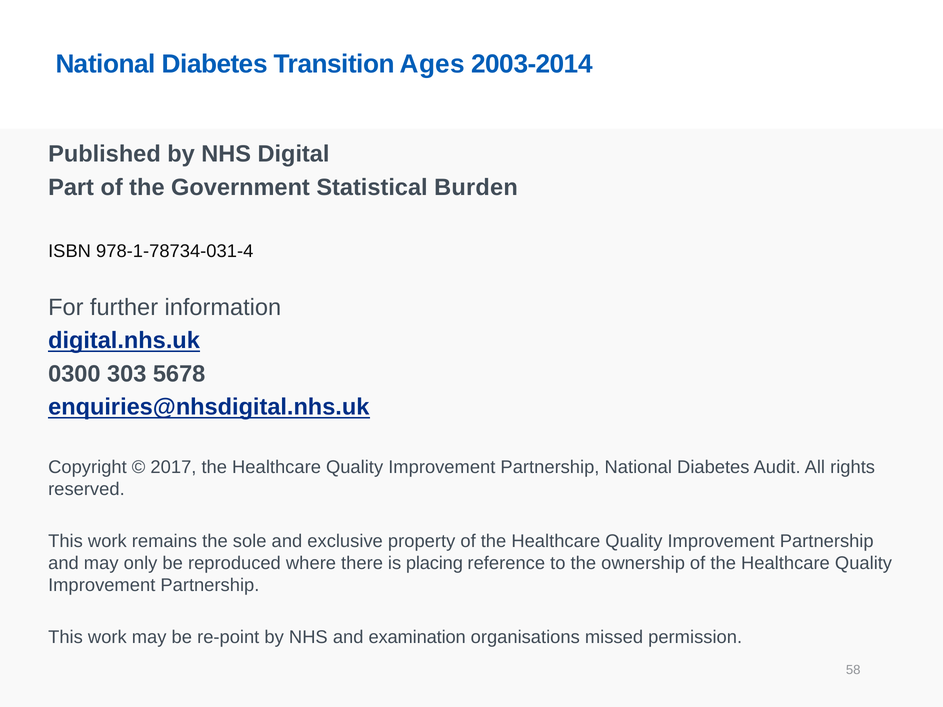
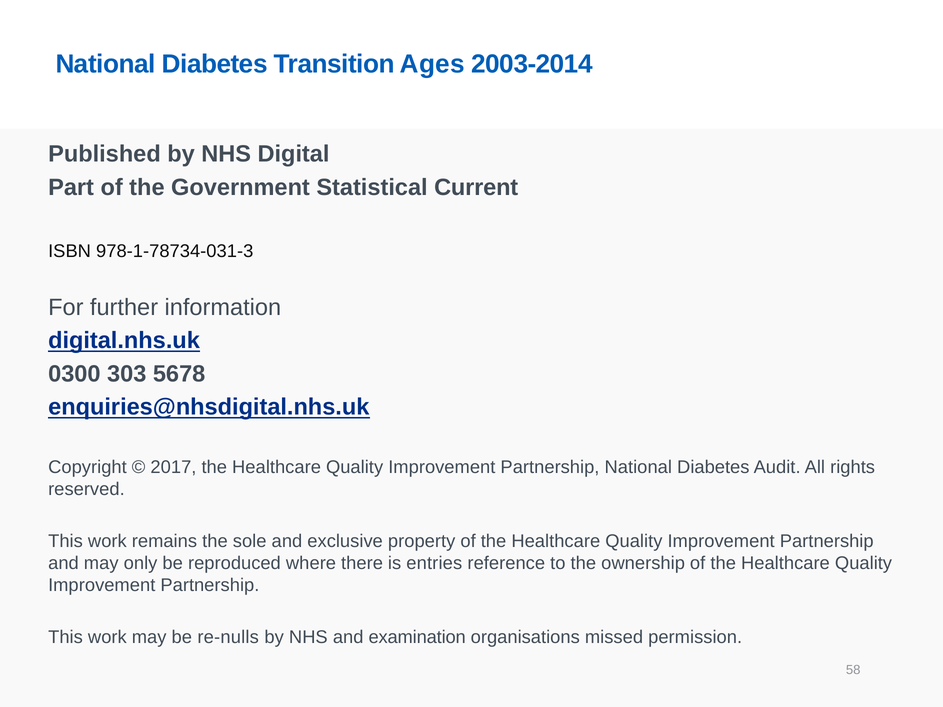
Burden: Burden -> Current (476, 187)
978-1-78734-031-4: 978-1-78734-031-4 -> 978-1-78734-031-3 (175, 251)
placing: placing -> entries (434, 563)
re-point: re-point -> re-nulls (228, 637)
